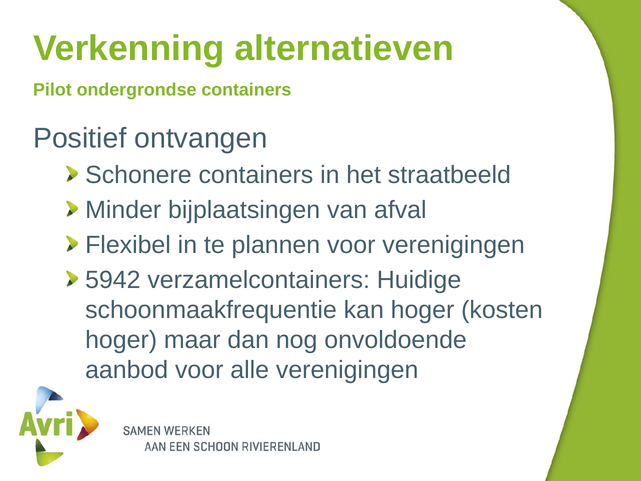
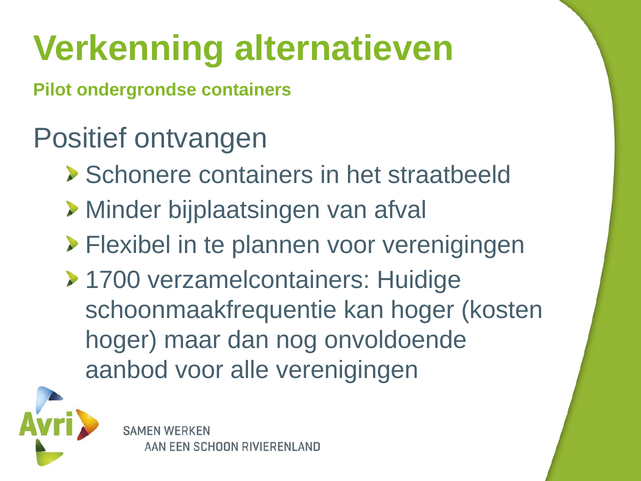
5942: 5942 -> 1700 (113, 280)
